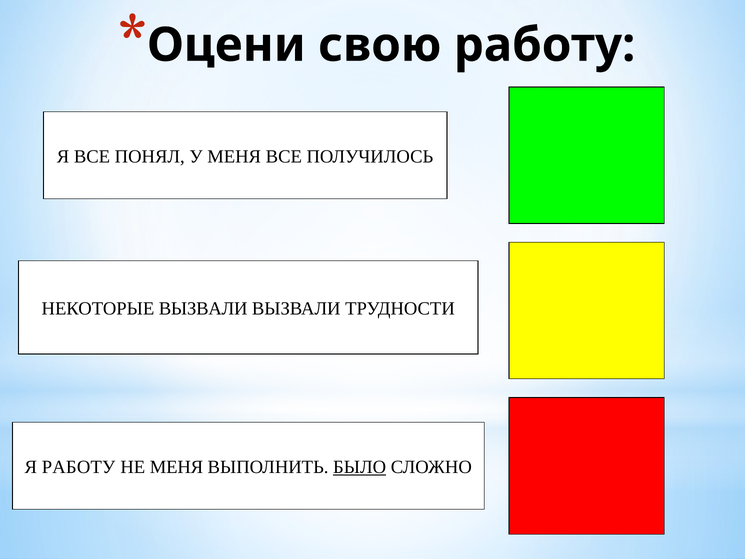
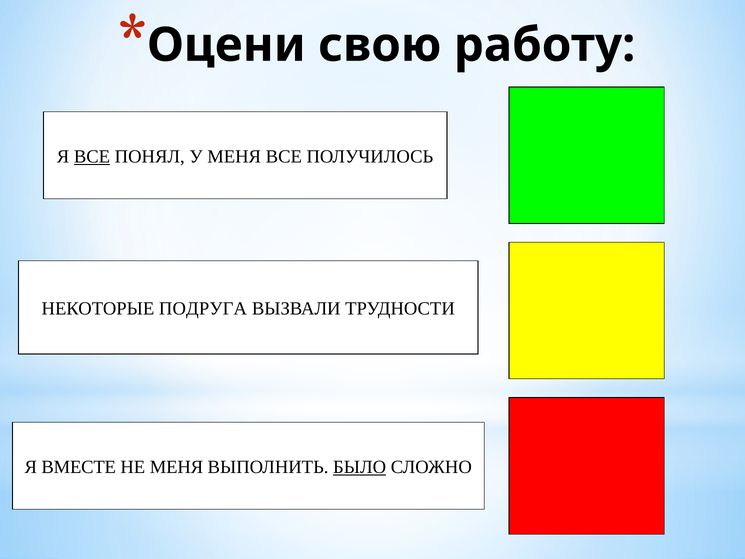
ВСЕ underline: none -> present (92, 156)
НЕКОТОРЫЕ ВЫЗВАЛИ: ВЫЗВАЛИ -> ПОДРУГА (203, 309)
Я РАБОТУ: РАБОТУ -> ВМЕСТЕ (79, 467)
